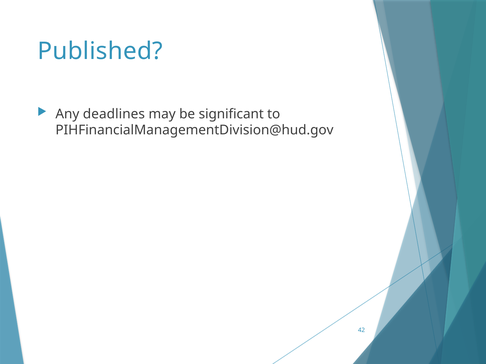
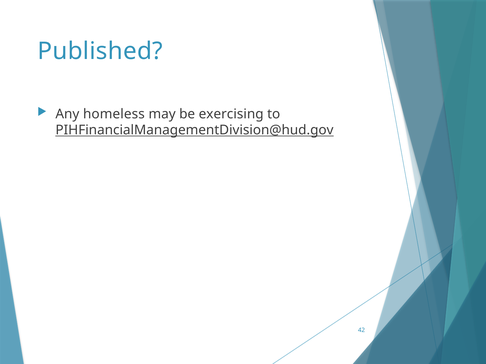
deadlines: deadlines -> homeless (114, 114)
significant: significant -> exercising (231, 114)
PIHFinancialManagementDivision@hud.gov underline: none -> present (195, 130)
